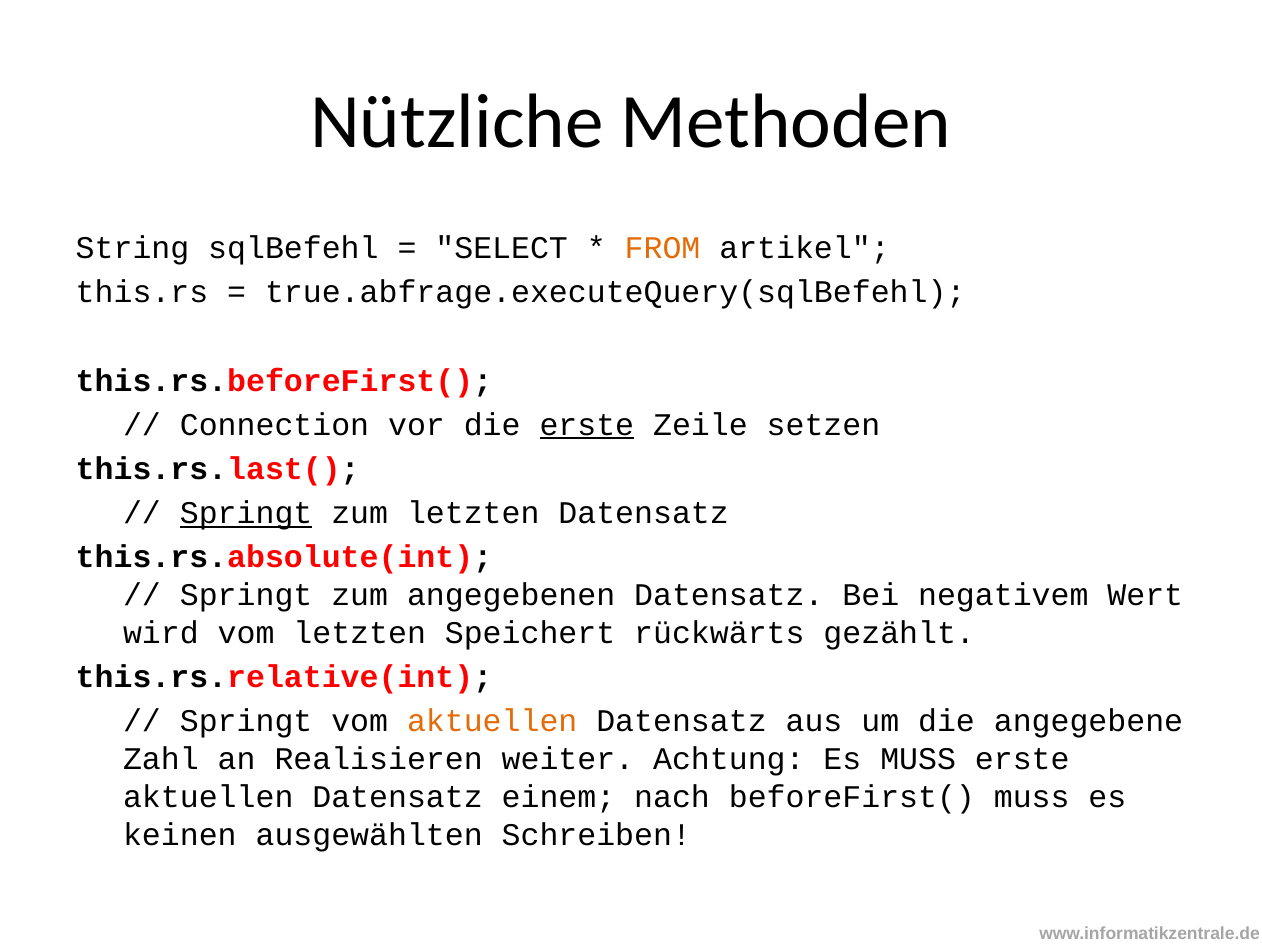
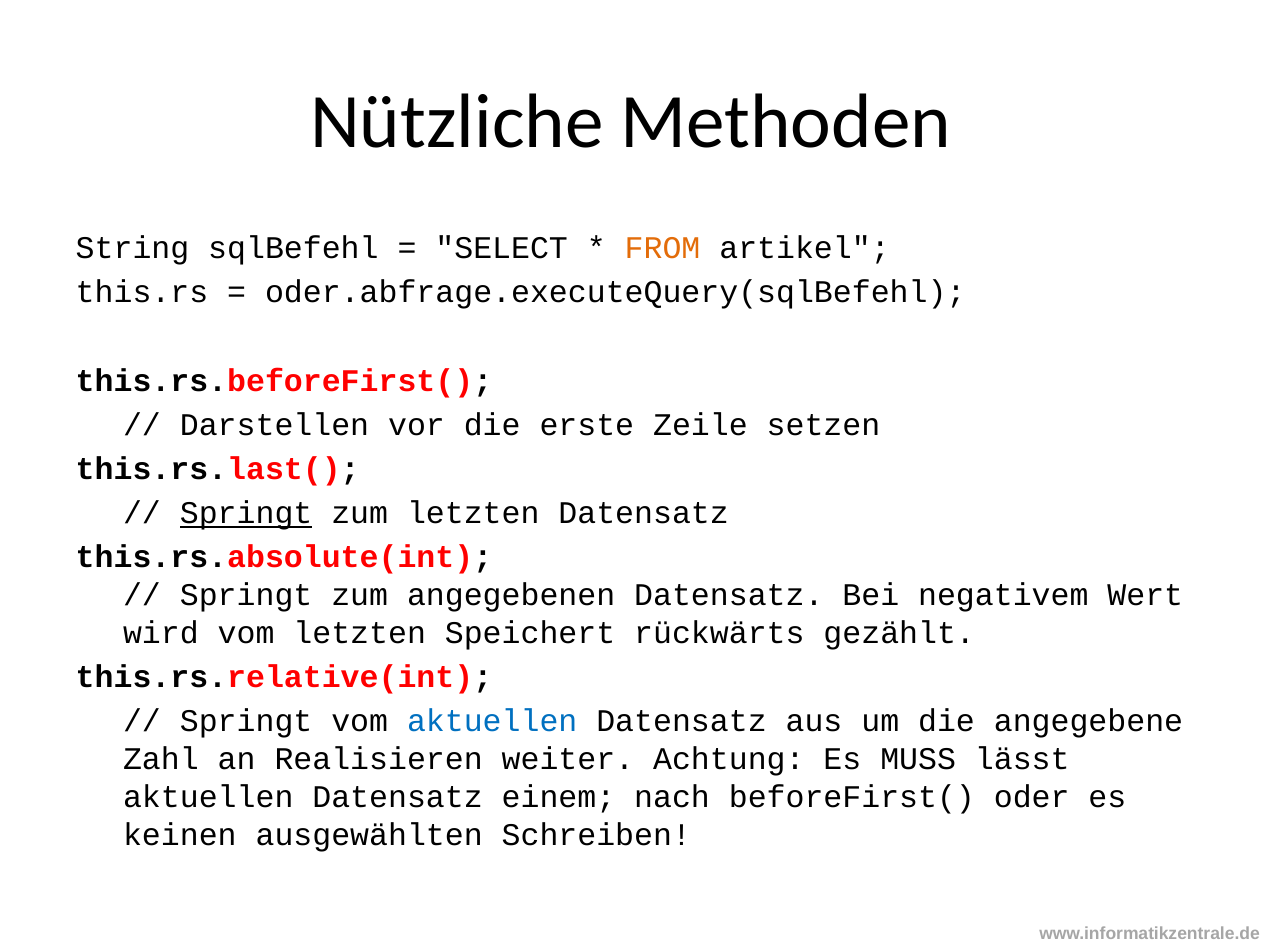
true.abfrage.executeQuery(sqlBefehl: true.abfrage.executeQuery(sqlBefehl -> oder.abfrage.executeQuery(sqlBefehl (615, 292)
Connection: Connection -> Darstellen (275, 425)
erste underline: present -> none (587, 425)
aktuellen colour: orange -> blue (492, 722)
MUSS erste: erste -> lässt (1022, 759)
beforeFirst( muss: muss -> oder (1032, 797)
